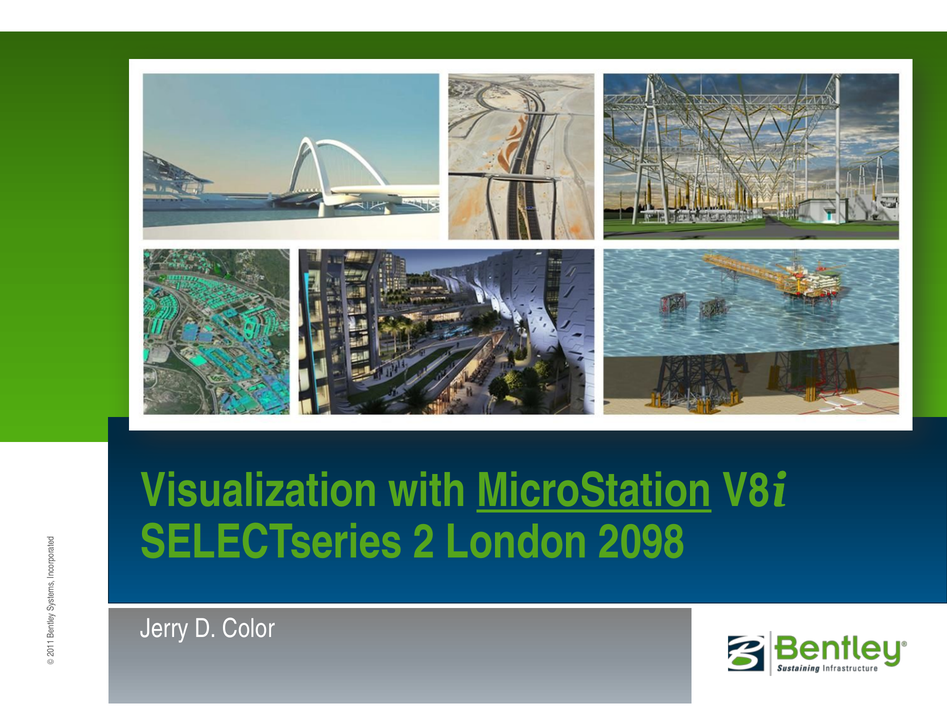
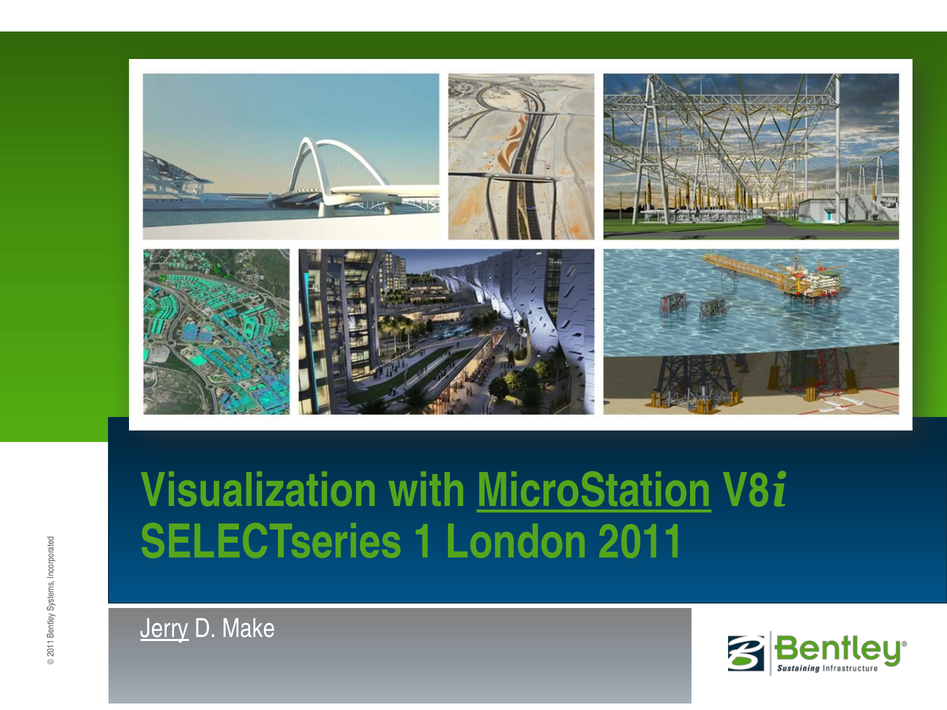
SELECTseries 2: 2 -> 1 (424, 542)
2098: 2098 -> 2011 (642, 542)
Jerry underline: none -> present (165, 629)
Color: Color -> Make (249, 629)
